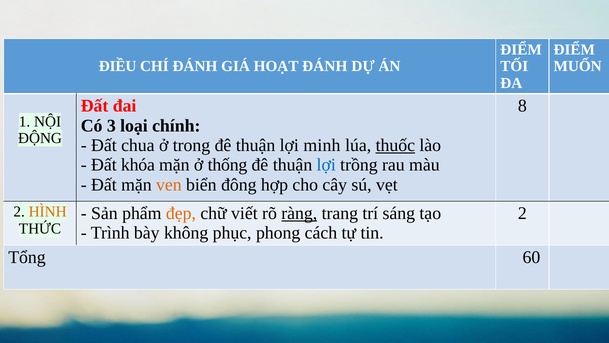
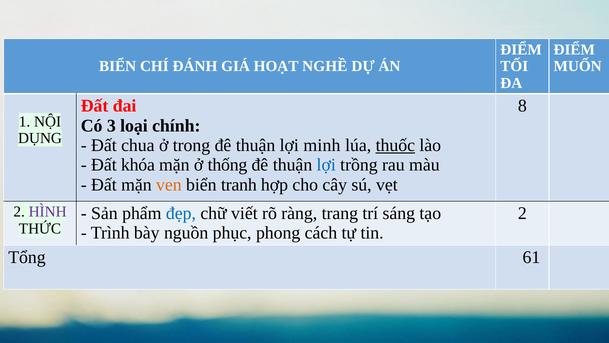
ĐIỀU: ĐIỀU -> BIỂN (118, 66)
HOẠT ĐÁNH: ĐÁNH -> NGHỀ (325, 66)
ĐỘNG: ĐỘNG -> DỤNG (40, 138)
đông: đông -> tranh (239, 185)
HÌNH colour: orange -> purple (48, 212)
đẹp colour: orange -> blue (181, 213)
ràng underline: present -> none (299, 213)
không: không -> nguồn (186, 233)
60: 60 -> 61 (531, 257)
